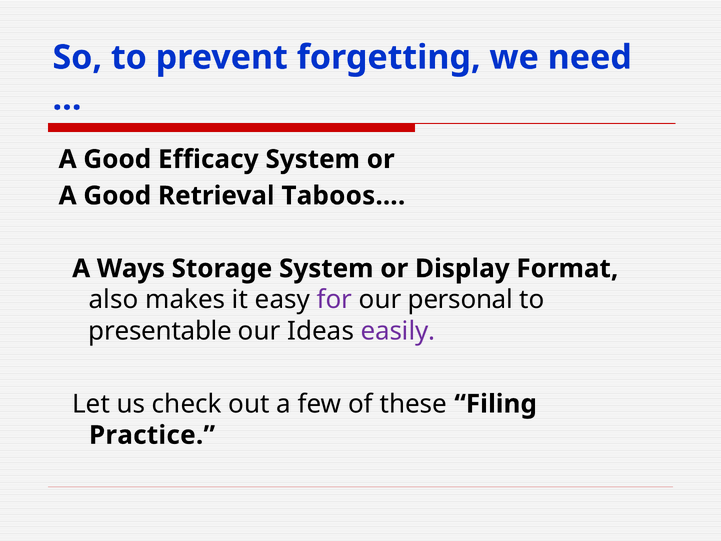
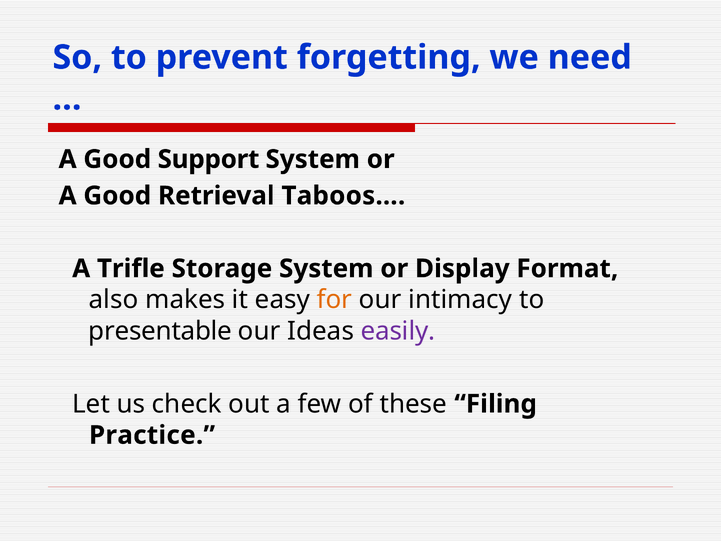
Efficacy: Efficacy -> Support (208, 159)
Ways: Ways -> Trifle (131, 268)
for colour: purple -> orange (334, 300)
personal: personal -> intimacy (460, 300)
